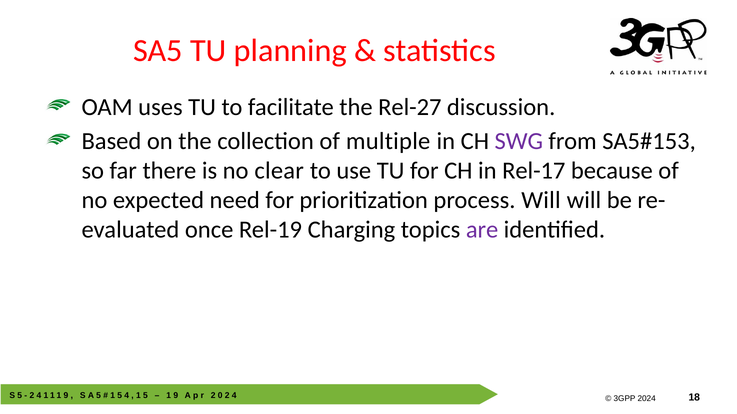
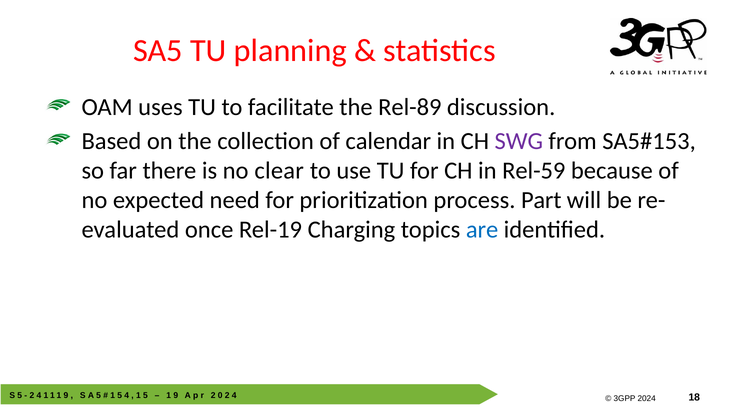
Rel-27: Rel-27 -> Rel-89 (410, 107)
multiple: multiple -> calendar (388, 142)
Rel-17: Rel-17 -> Rel-59 (534, 171)
process Will: Will -> Part (541, 200)
are colour: purple -> blue (482, 230)
